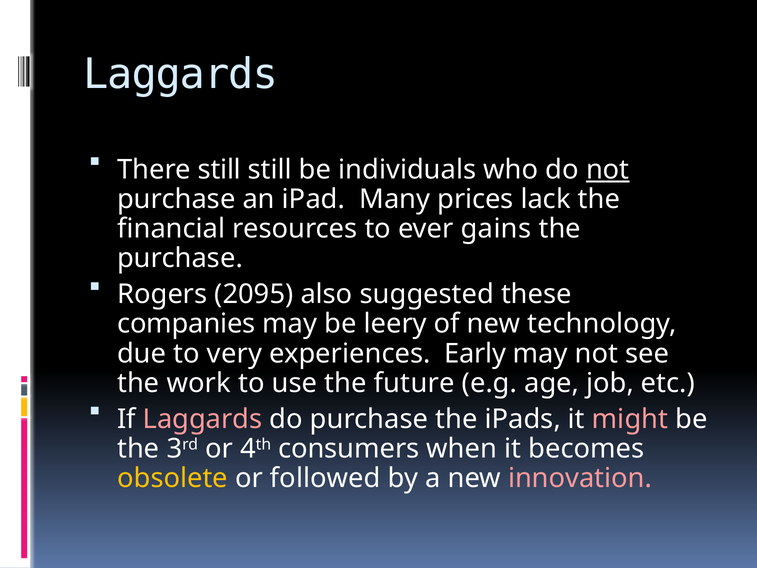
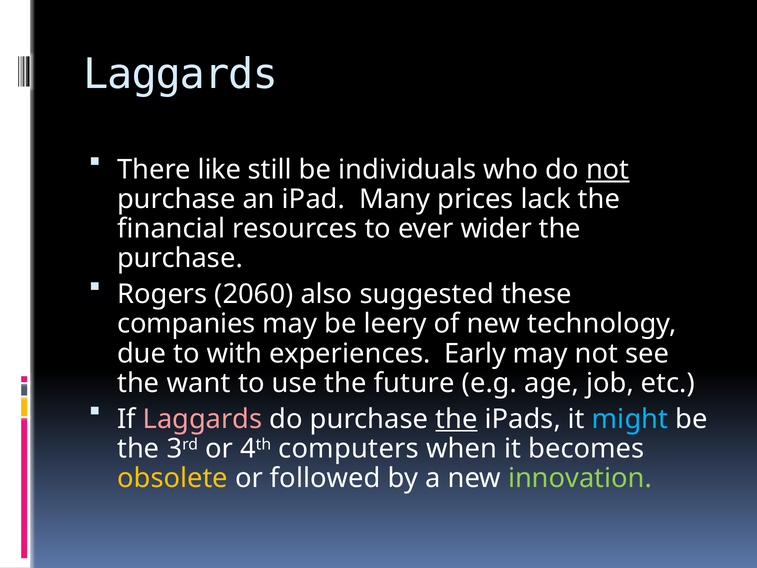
There still: still -> like (219, 170)
gains: gains -> wider (496, 229)
2095: 2095 -> 2060 (254, 294)
very: very -> with (235, 353)
work: work -> want (199, 383)
the underline: none -> present (456, 419)
might colour: pink -> light blue (630, 419)
consumers: consumers -> computers (349, 448)
innovation colour: pink -> light green (580, 478)
